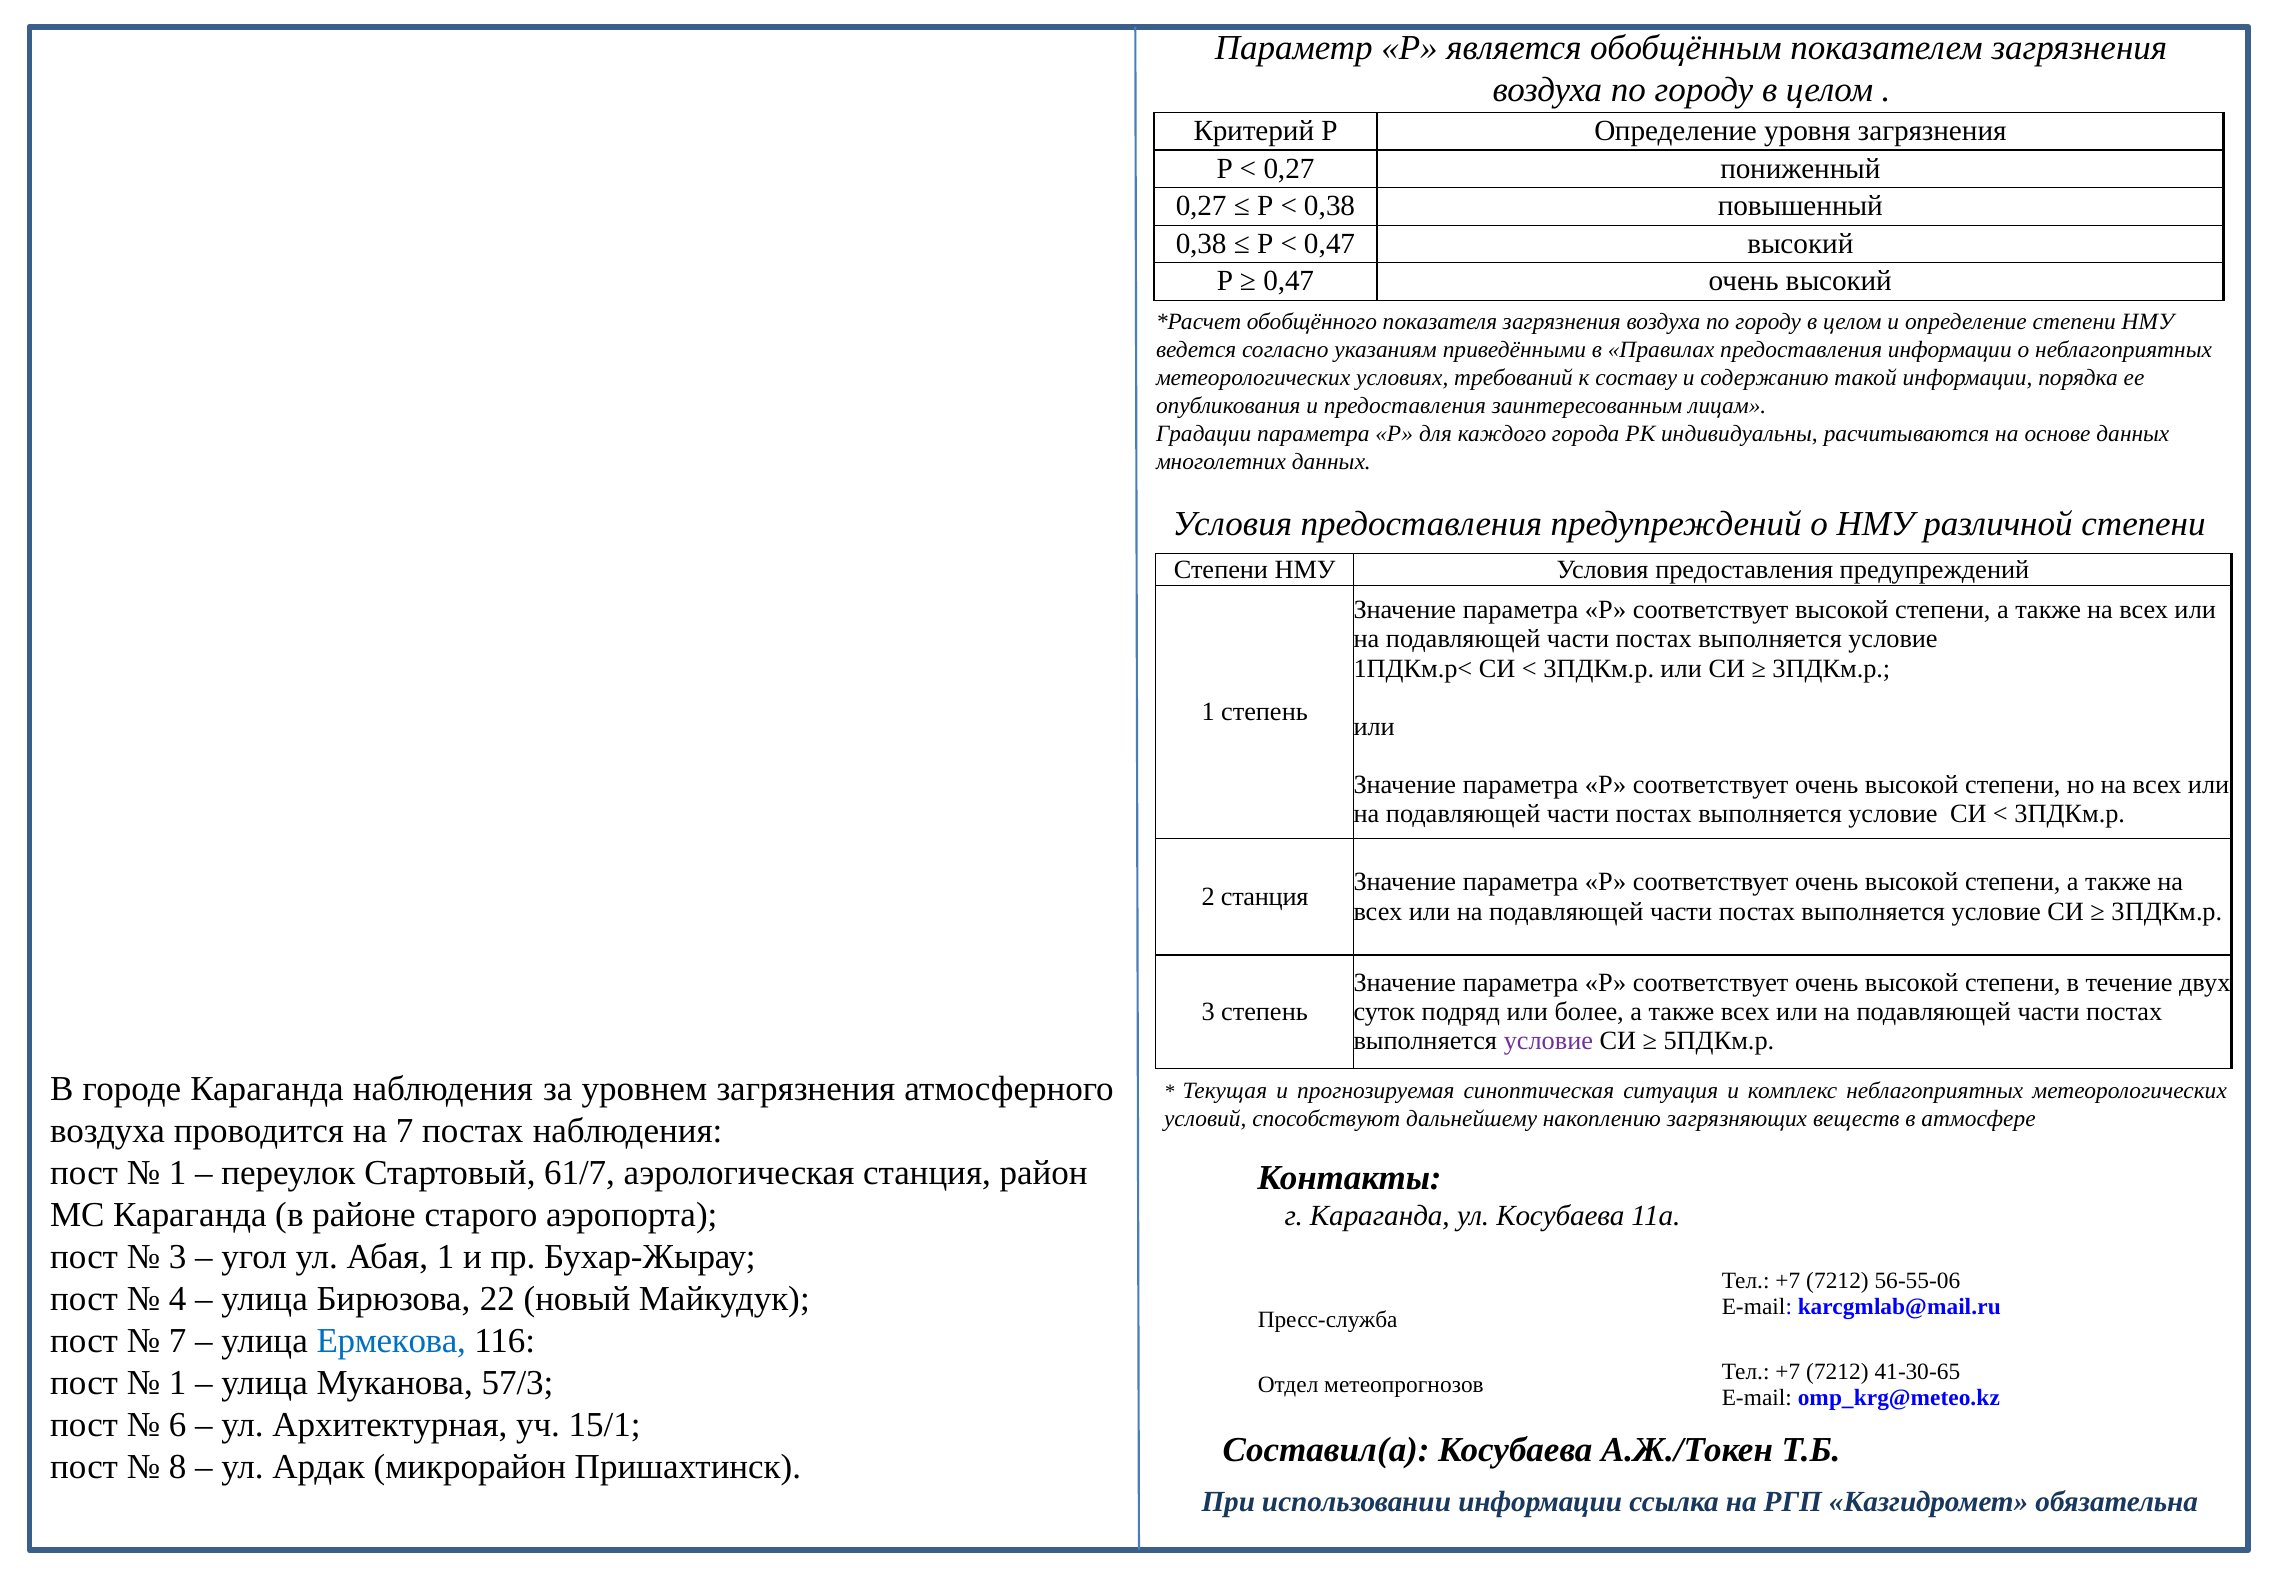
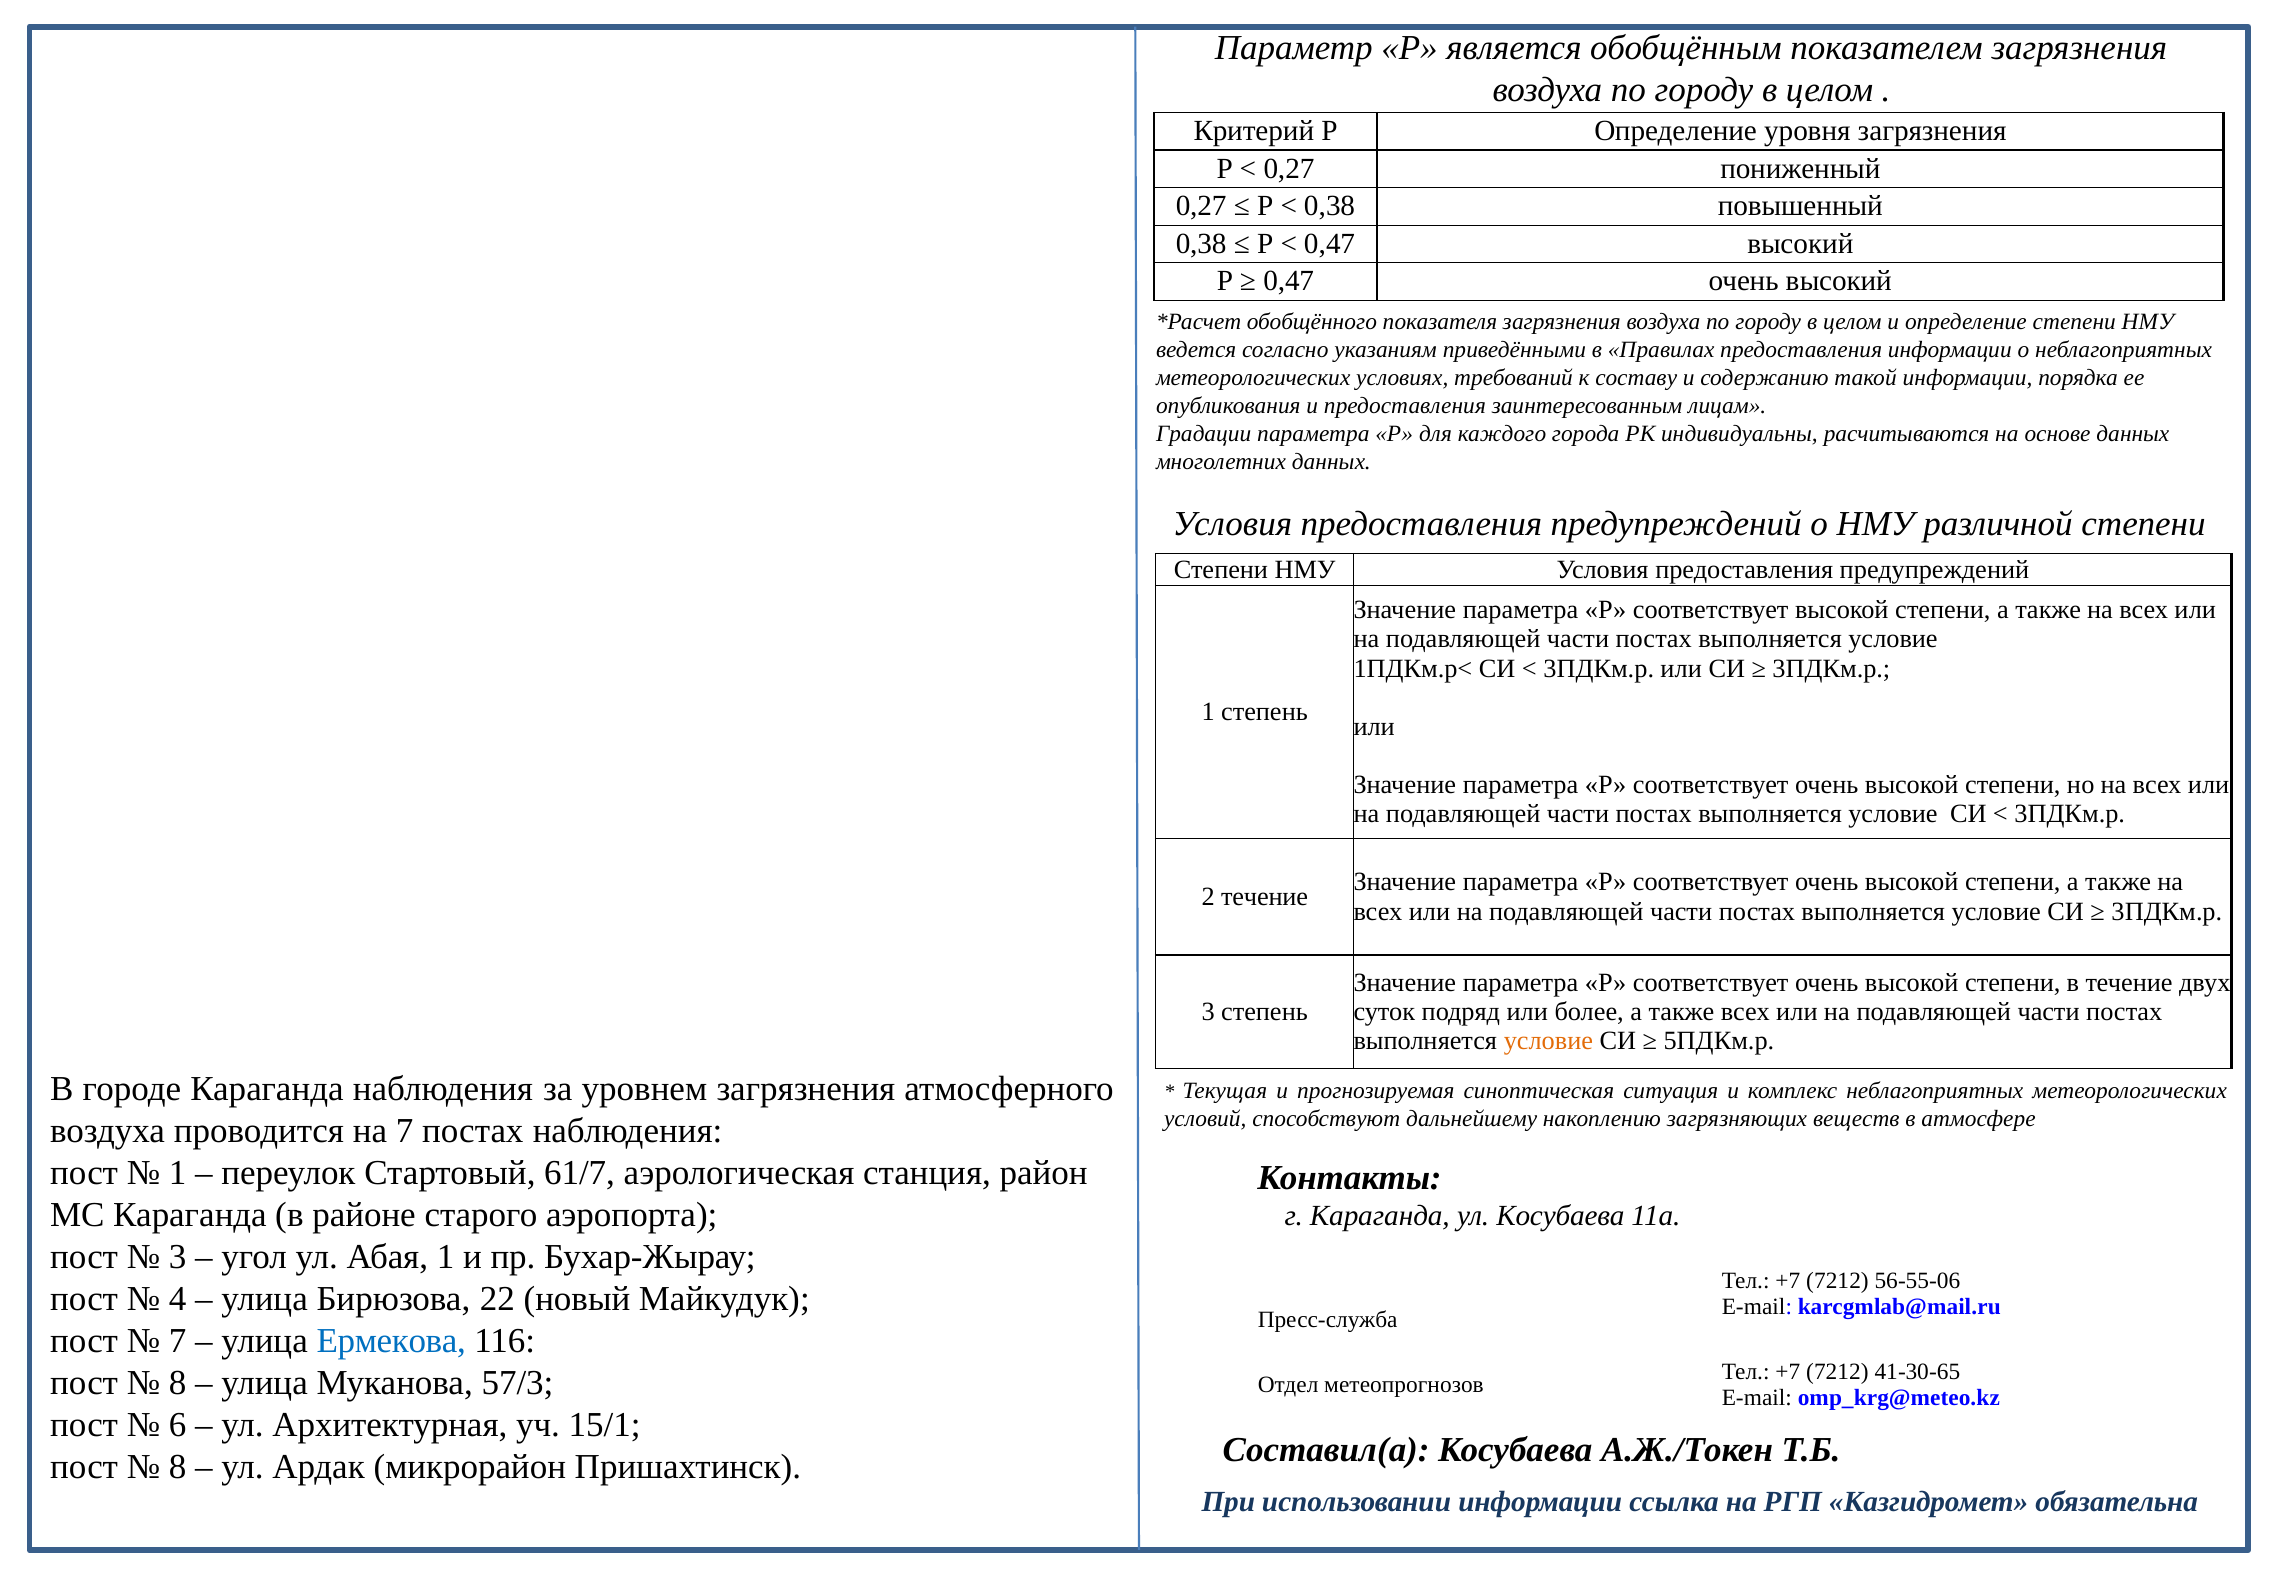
2 станция: станция -> течение (1265, 897)
условие colour: purple -> orange (1548, 1041)
1: 1 -> 8 (178, 1383)
